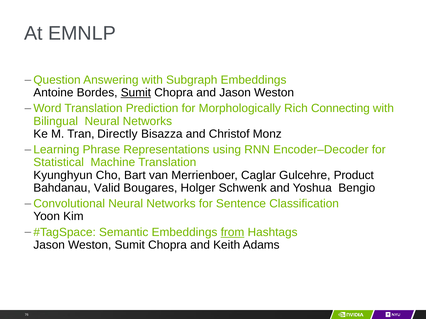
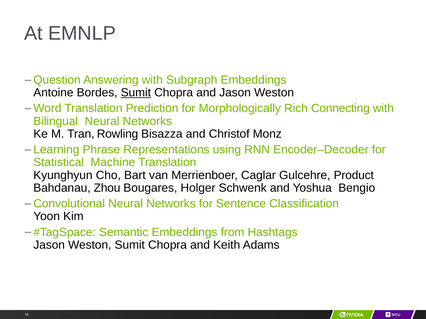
Directly: Directly -> Rowling (118, 134)
Valid: Valid -> Zhou (107, 188)
from underline: present -> none (233, 232)
